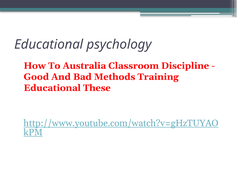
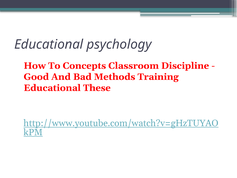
Australia: Australia -> Concepts (84, 66)
